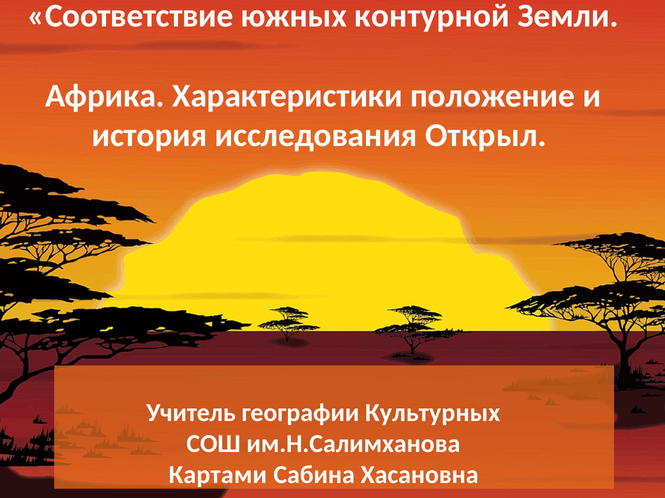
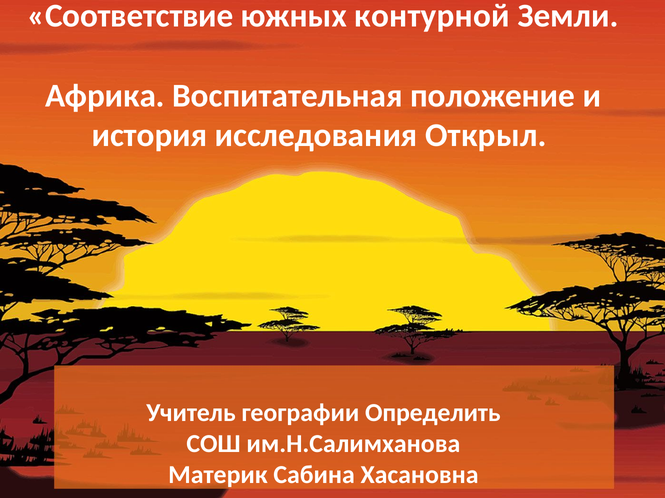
Характеристики: Характеристики -> Воспитательная (287, 96)
Культурных: Культурных -> Определить (433, 413)
Картами: Картами -> Материк (218, 475)
